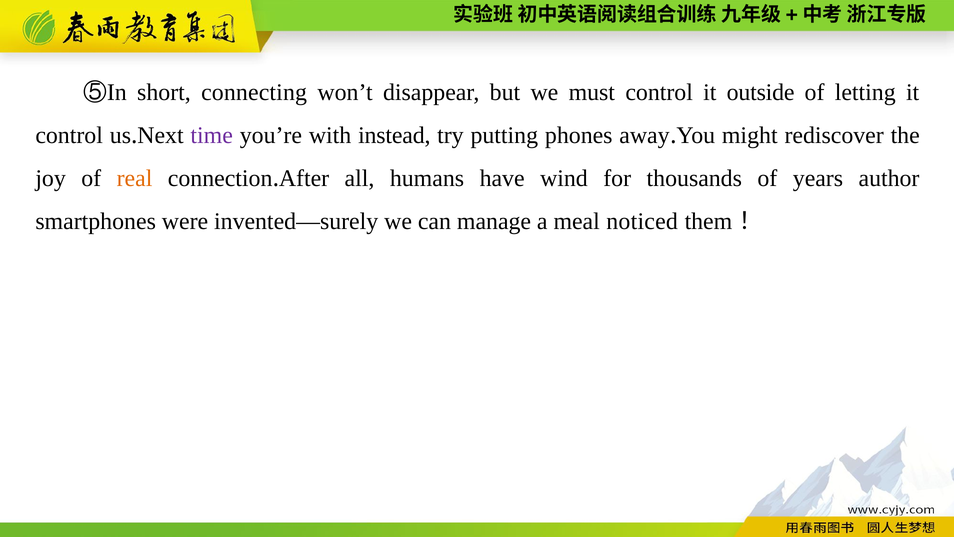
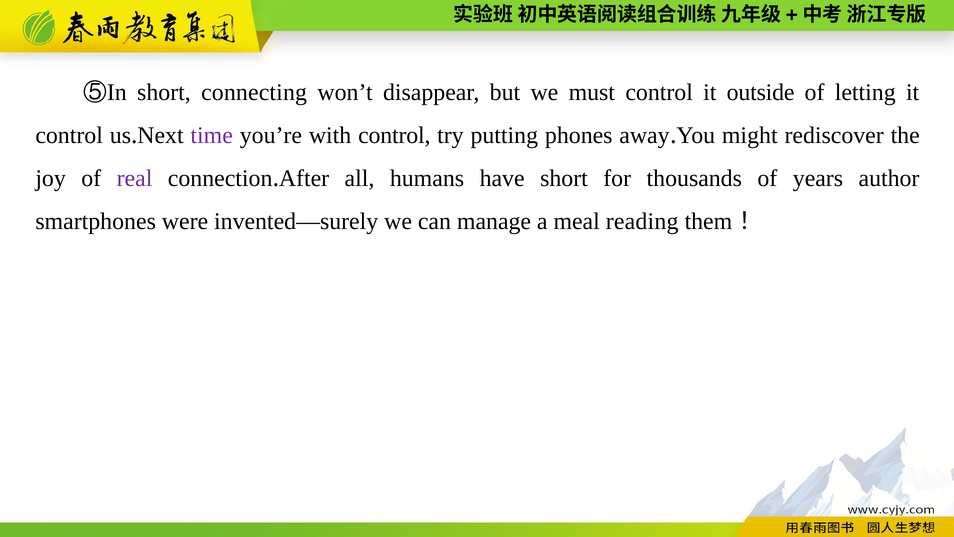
with instead: instead -> control (394, 135)
real colour: orange -> purple (135, 178)
have wind: wind -> short (564, 178)
noticed: noticed -> reading (642, 221)
